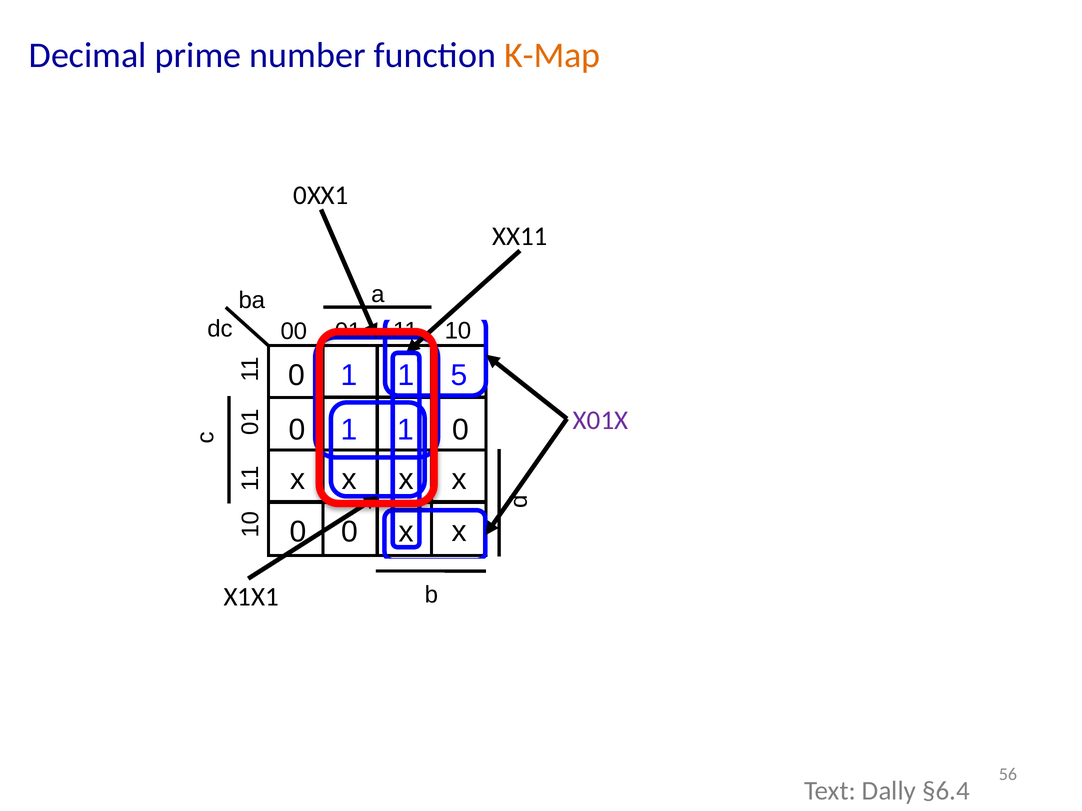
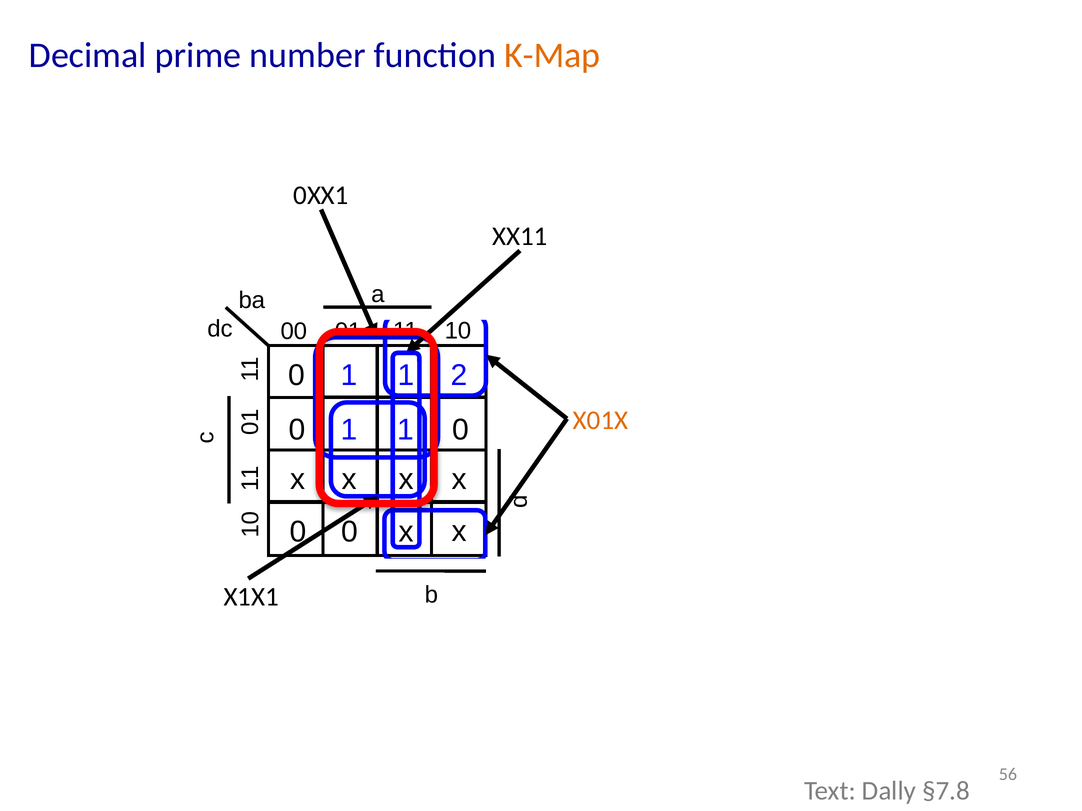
5: 5 -> 2 (459, 376)
X01X colour: purple -> orange (601, 421)
§6.4: §6.4 -> §7.8 (946, 791)
